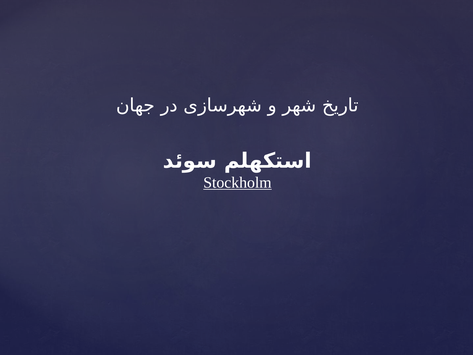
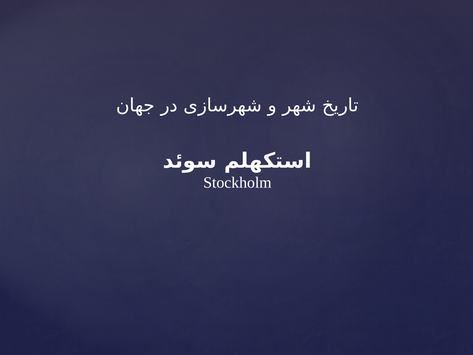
Stockholm underline: present -> none (237, 182)
